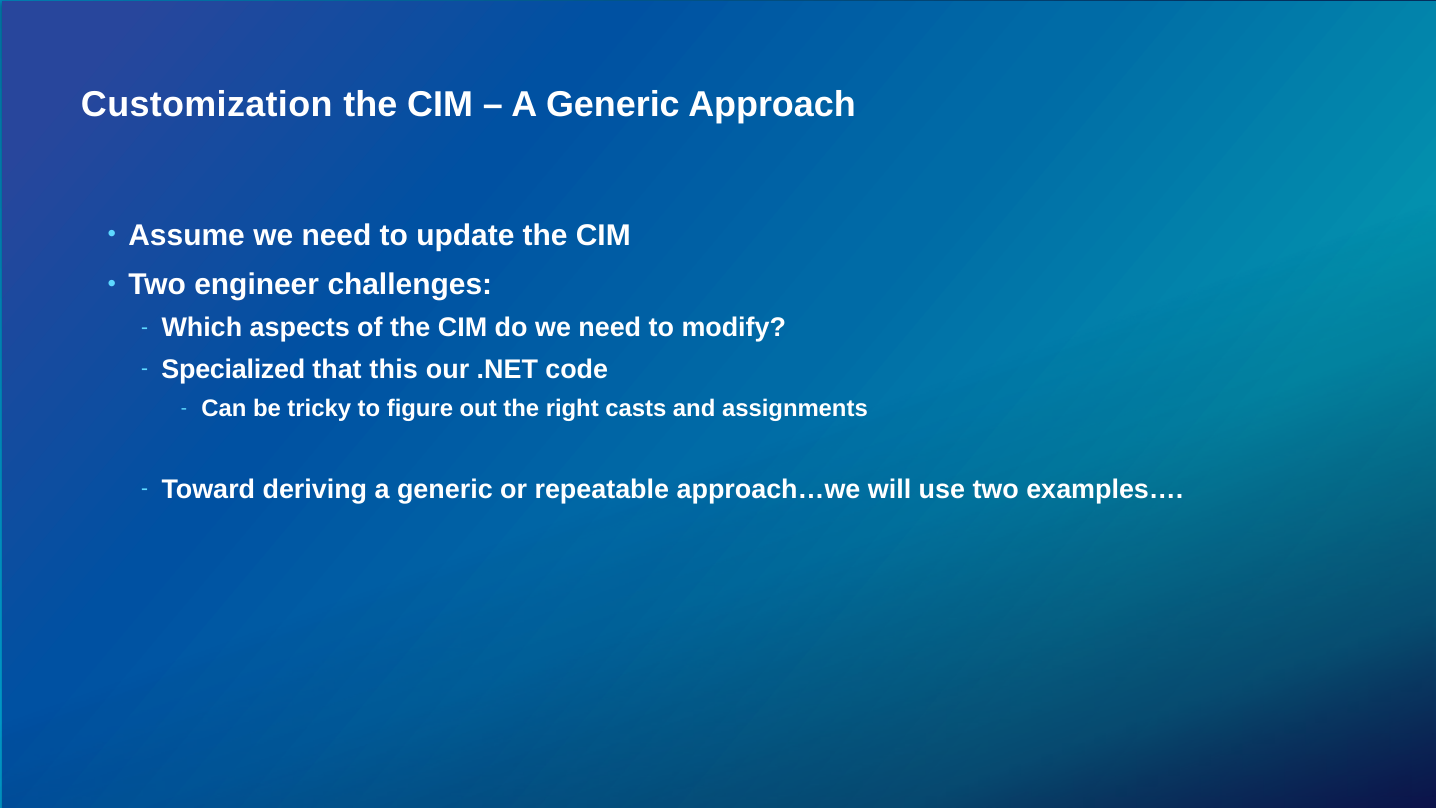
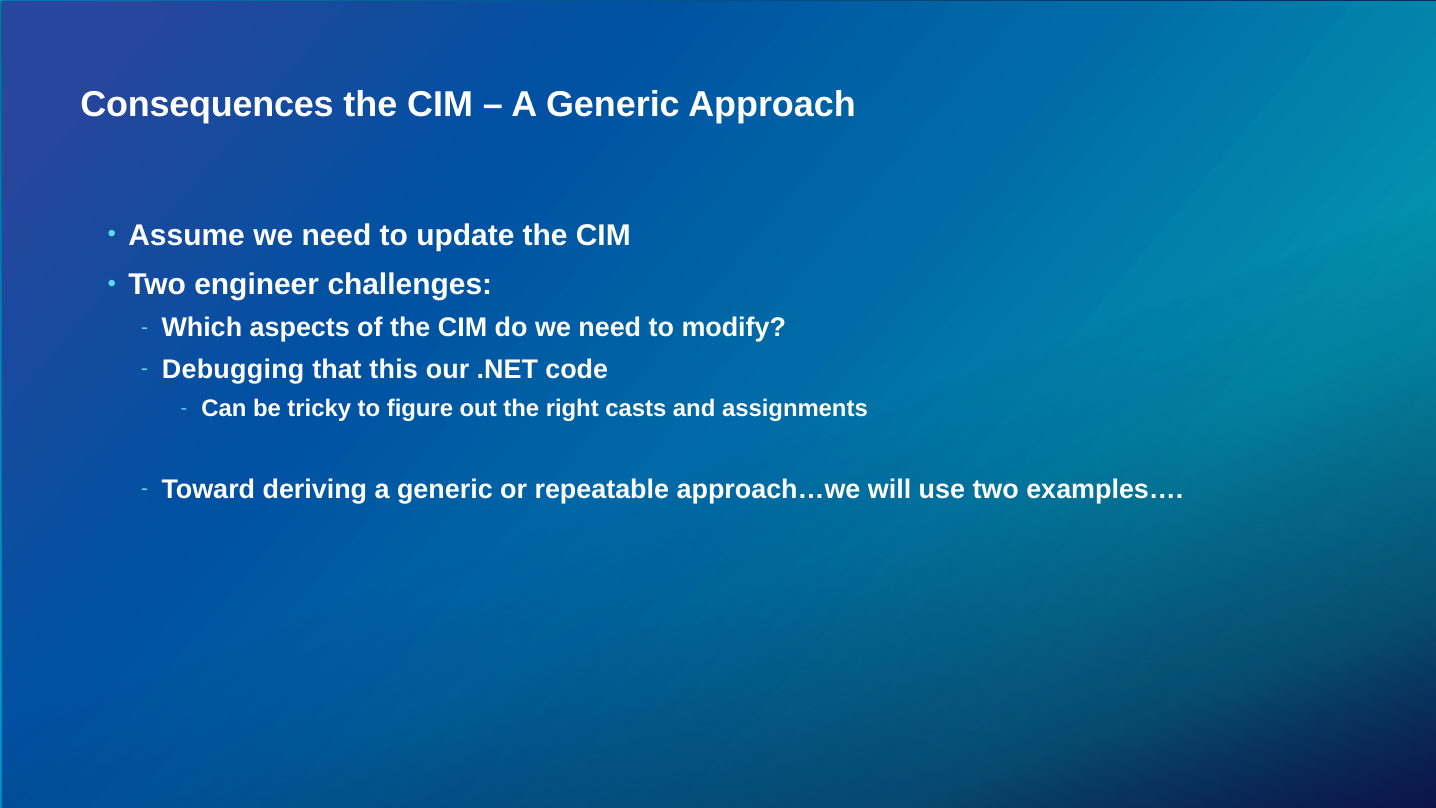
Customization: Customization -> Consequences (207, 104)
Specialized: Specialized -> Debugging (233, 369)
